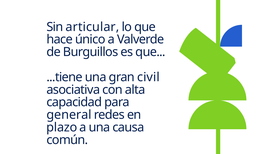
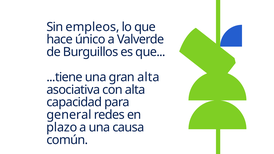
articular: articular -> empleos (92, 27)
gran civil: civil -> alta (148, 77)
